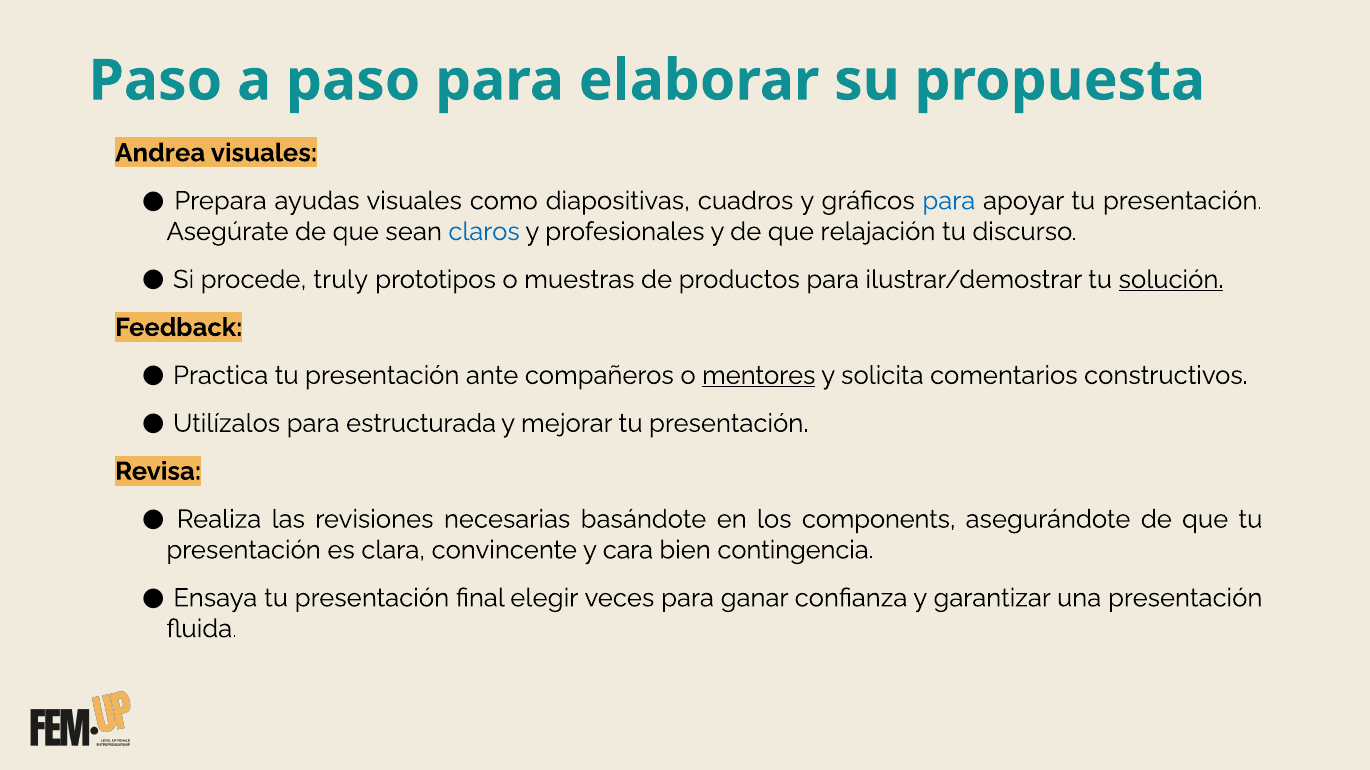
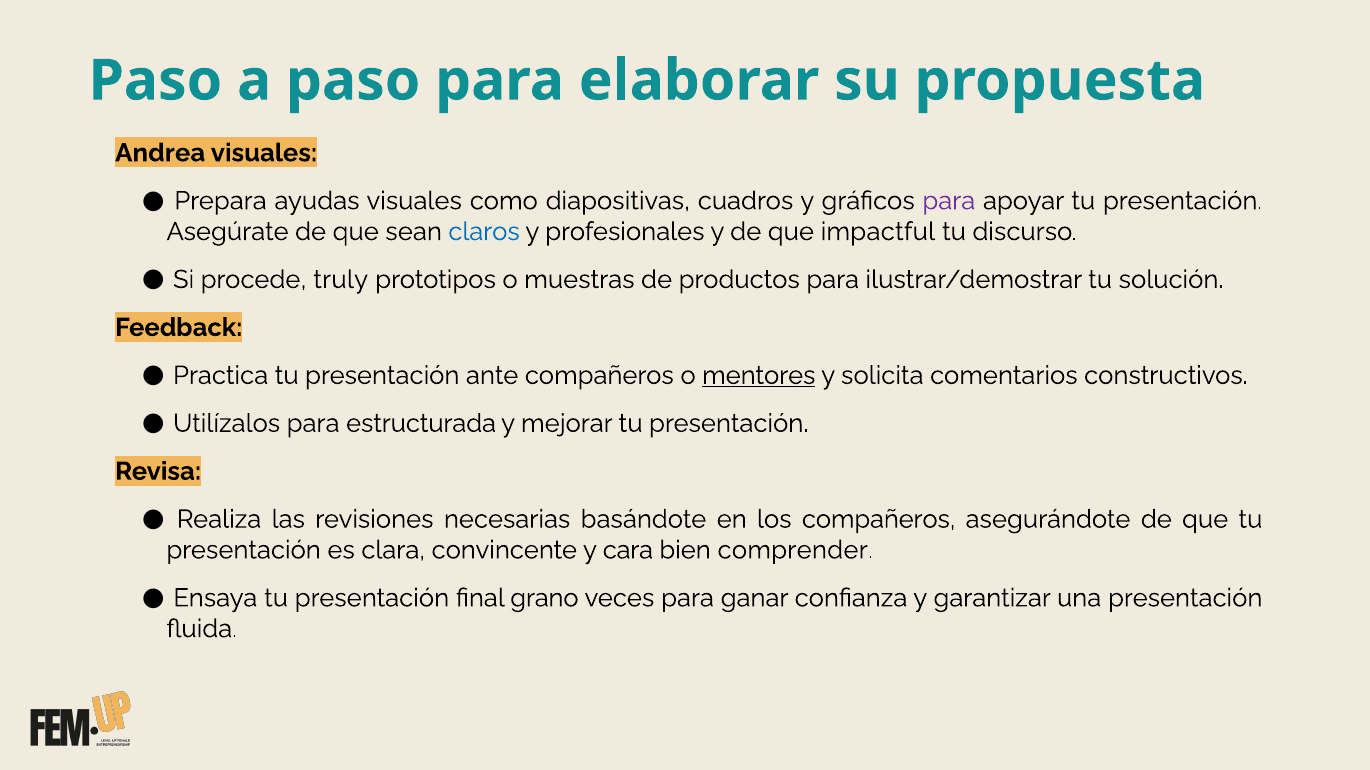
para colour: blue -> purple (949, 201)
relajación: relajación -> impactful (878, 232)
solución underline: present -> none (1171, 280)
los components: components -> compañeros (879, 520)
contingencia: contingencia -> comprender (795, 550)
elegir: elegir -> grano (544, 598)
